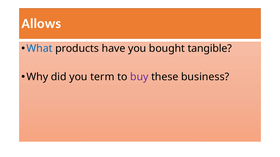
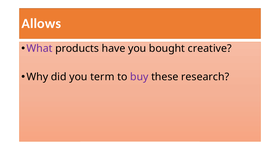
What colour: blue -> purple (40, 49)
tangible: tangible -> creative (210, 49)
business: business -> research (205, 77)
